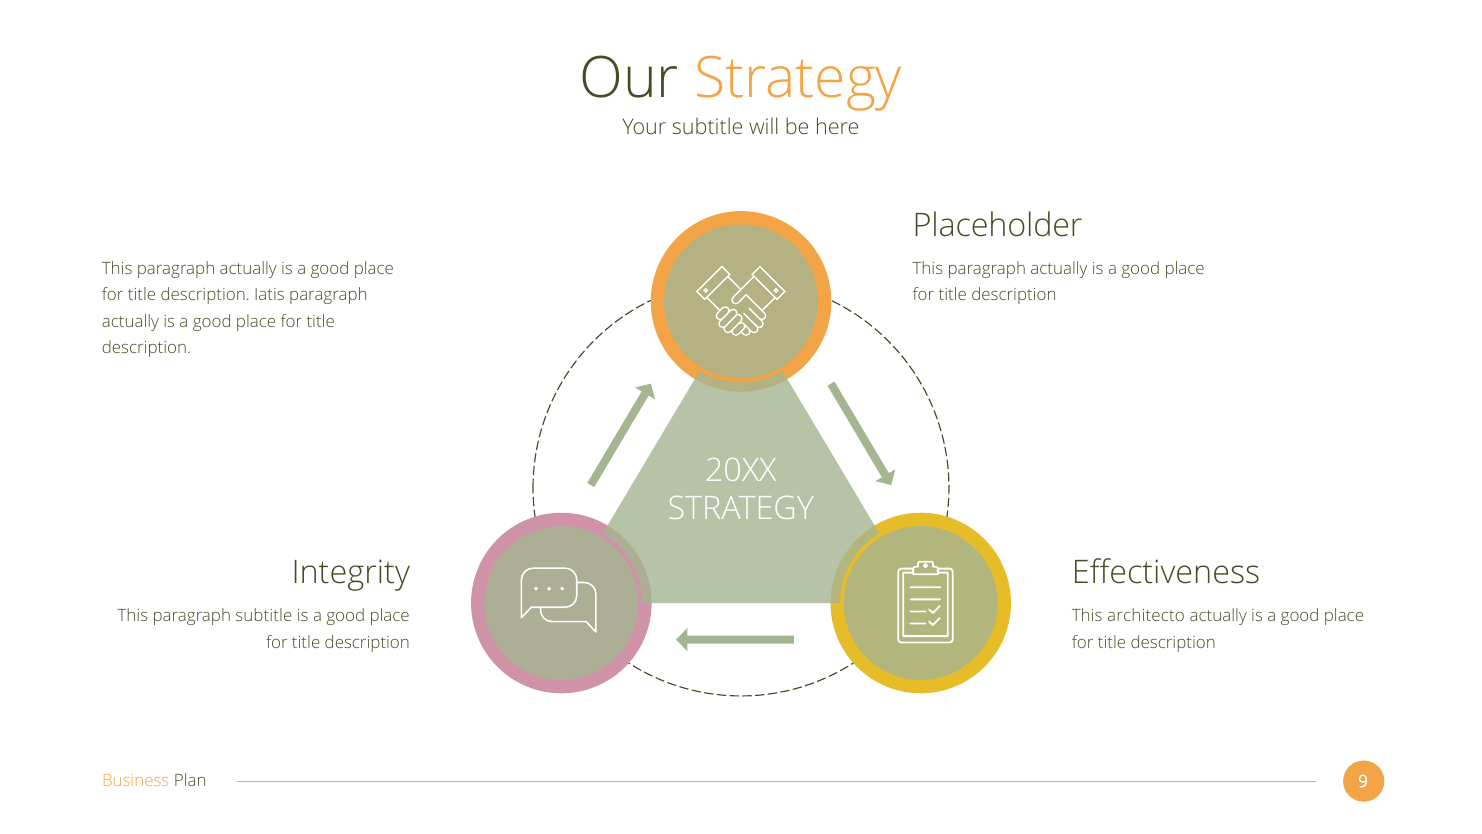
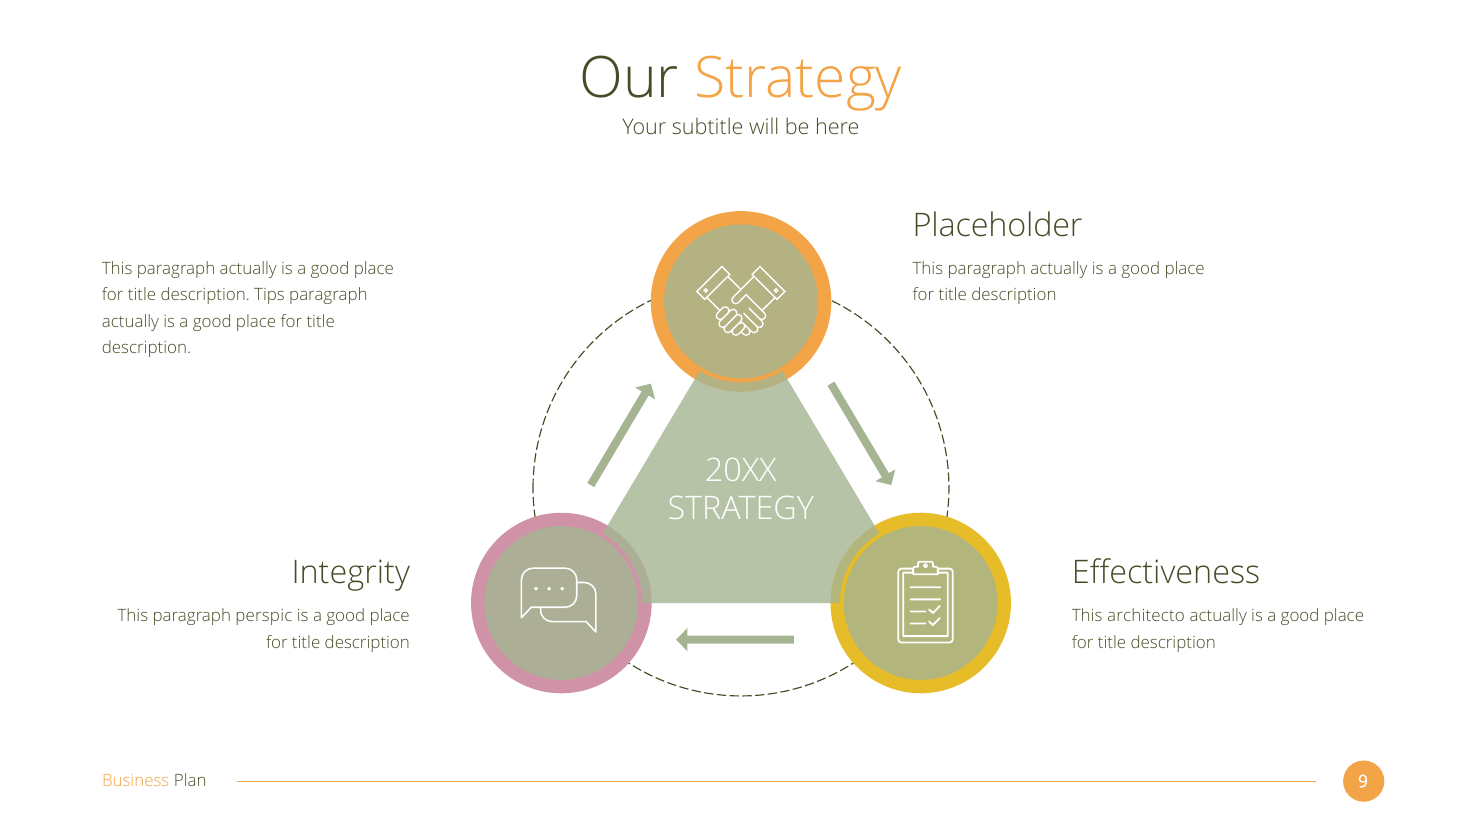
Iatis: Iatis -> Tips (270, 295)
paragraph subtitle: subtitle -> perspic (264, 616)
